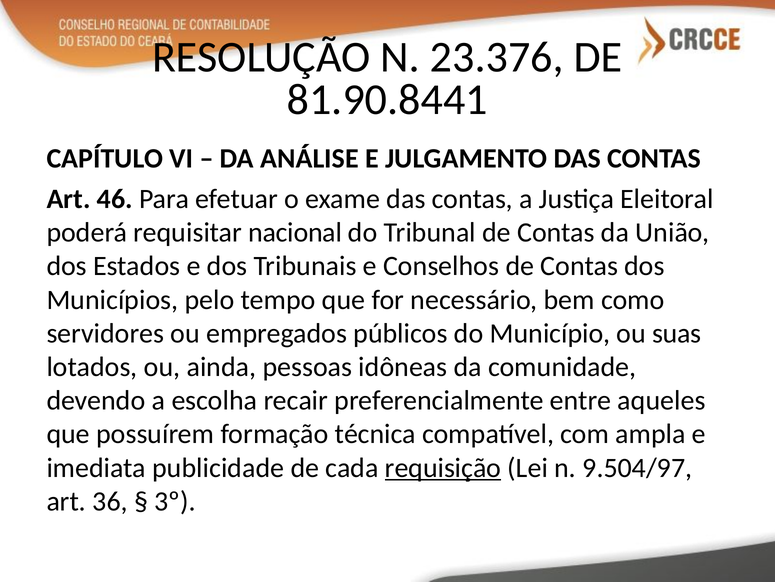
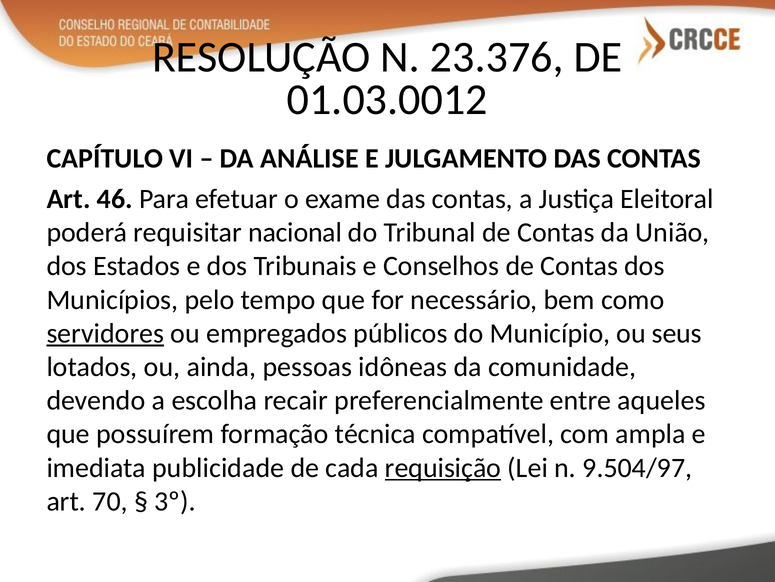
81.90.8441: 81.90.8441 -> 01.03.0012 (387, 99)
servidores underline: none -> present (105, 333)
suas: suas -> seus (677, 333)
36: 36 -> 70 (110, 501)
